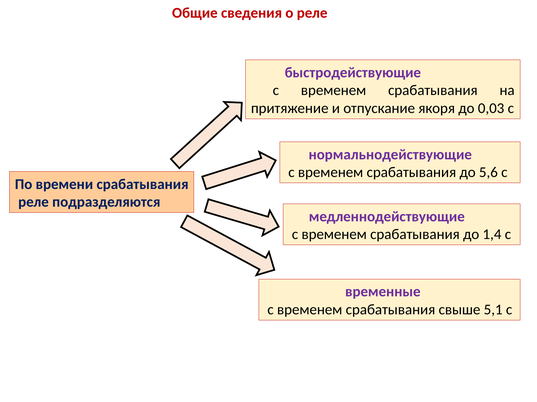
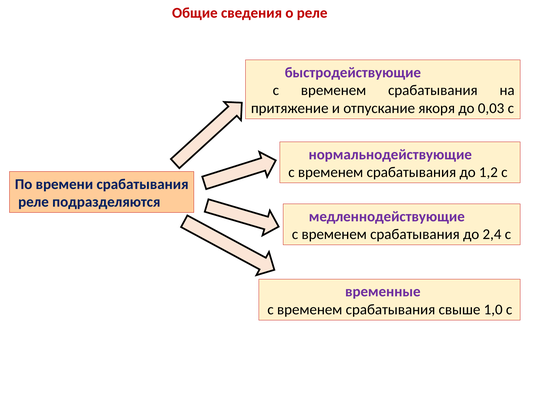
5,6: 5,6 -> 1,2 (488, 173)
1,4: 1,4 -> 2,4 (492, 235)
5,1: 5,1 -> 1,0 (493, 310)
